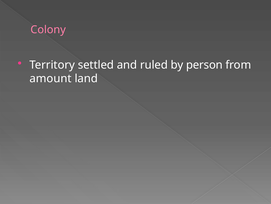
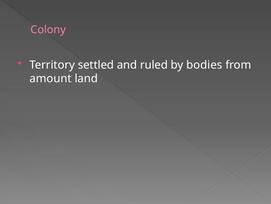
person: person -> bodies (204, 65)
